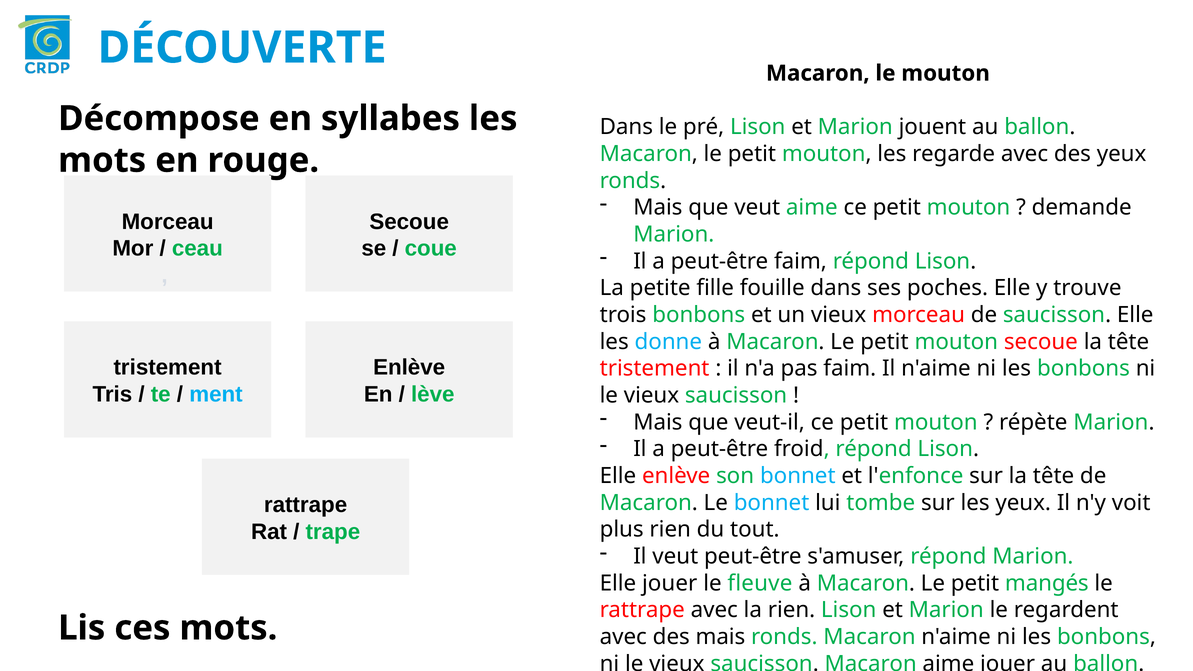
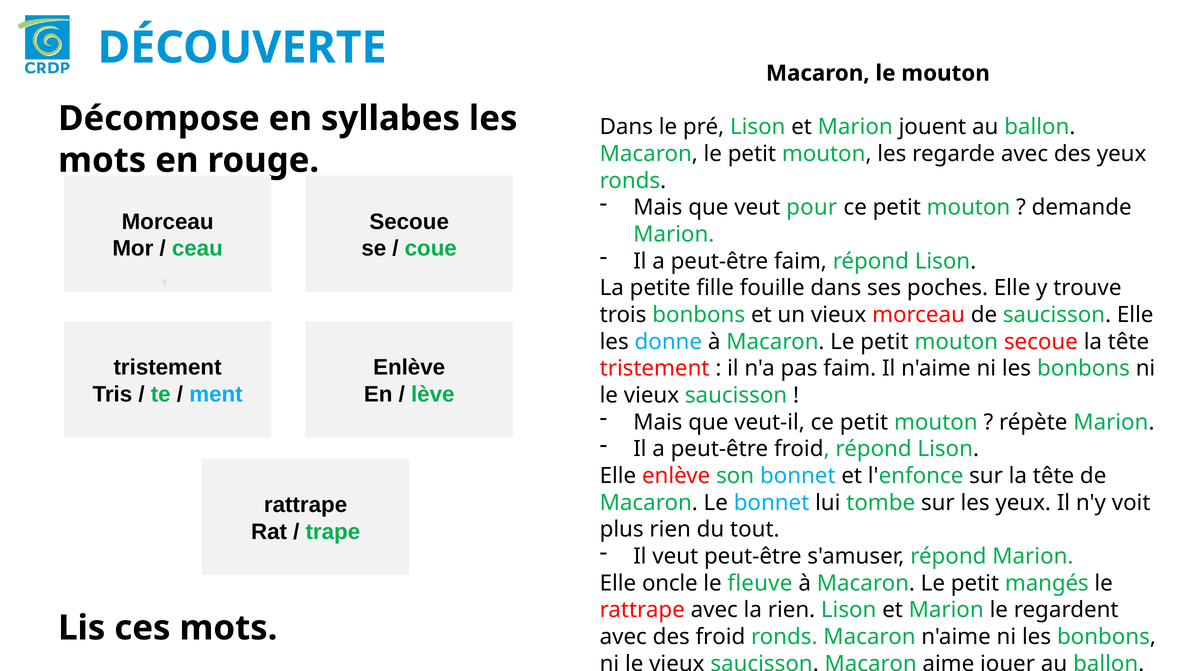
veut aime: aime -> pour (812, 207)
Elle jouer: jouer -> oncle (670, 583)
des mais: mais -> froid (720, 637)
